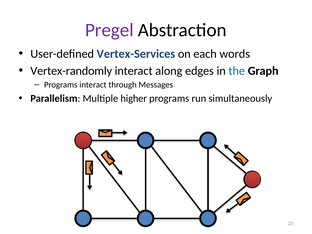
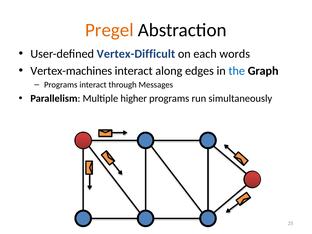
Pregel colour: purple -> orange (109, 30)
Vertex-Services: Vertex-Services -> Vertex-Difficult (136, 54)
Vertex-randomly: Vertex-randomly -> Vertex-machines (71, 71)
